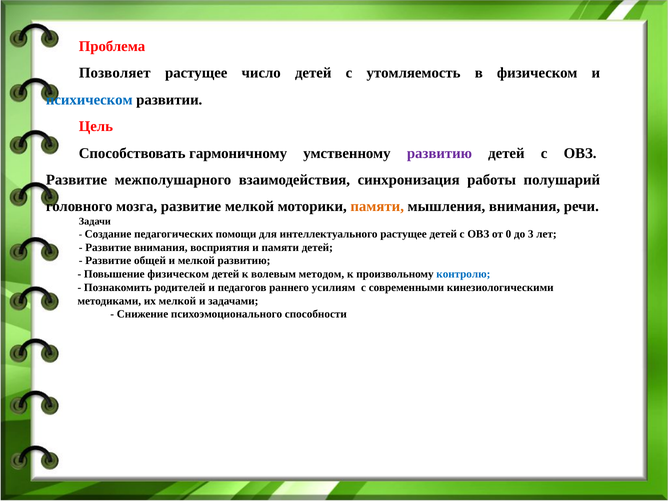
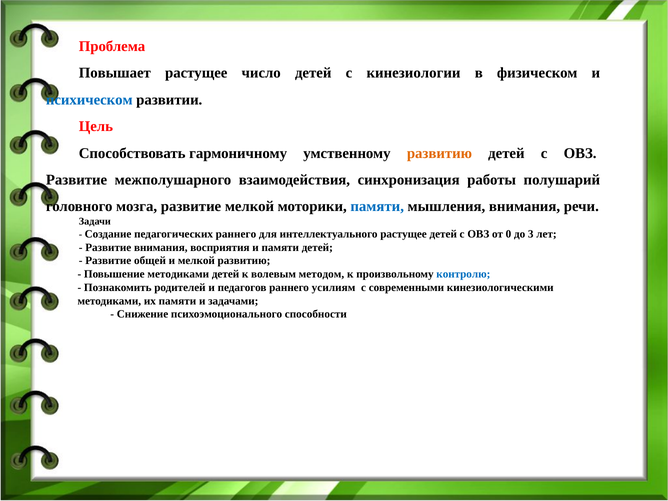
Позволяет: Позволяет -> Повышает (115, 73)
утомляемость: утомляемость -> кинезиологии (414, 73)
развитию colour: purple -> orange (439, 153)
памяти colour: orange -> blue (377, 207)
педагогических помощи: помощи -> раннего (236, 234)
Повышение физическом: физическом -> методиками (178, 274)
их мелкой: мелкой -> памяти (177, 301)
